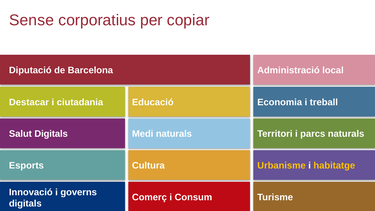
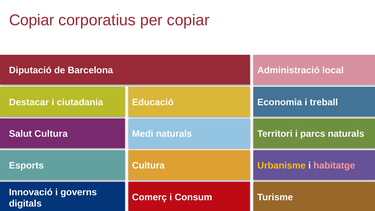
Sense: Sense -> Copiar (32, 20)
Salut Digitals: Digitals -> Cultura (51, 134)
habitatge colour: yellow -> pink (334, 165)
